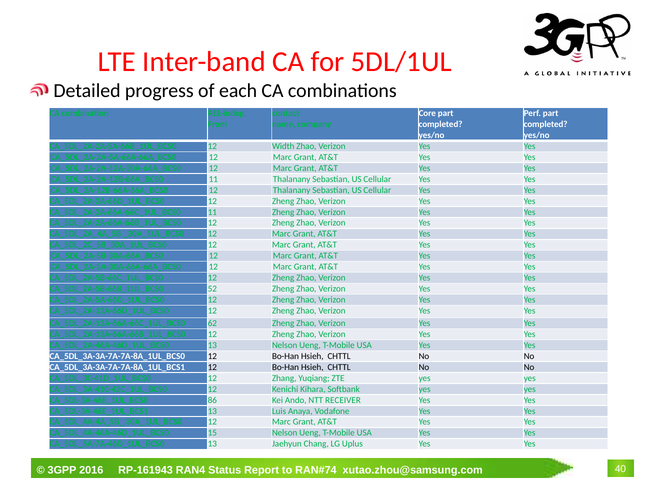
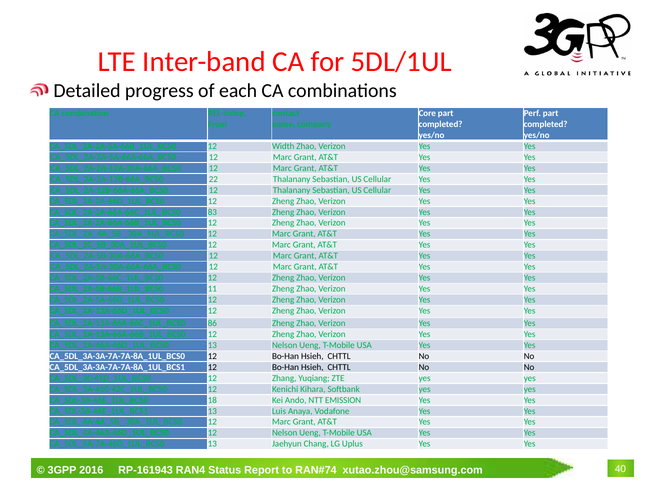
11: 11 -> 22 (213, 179)
11: 11 -> 83 (212, 212)
52: 52 -> 11 (212, 289)
62: 62 -> 86 (212, 323)
86: 86 -> 18 (212, 400)
RECEIVER: RECEIVER -> EMISSION (343, 400)
15: 15 -> 12 (212, 433)
